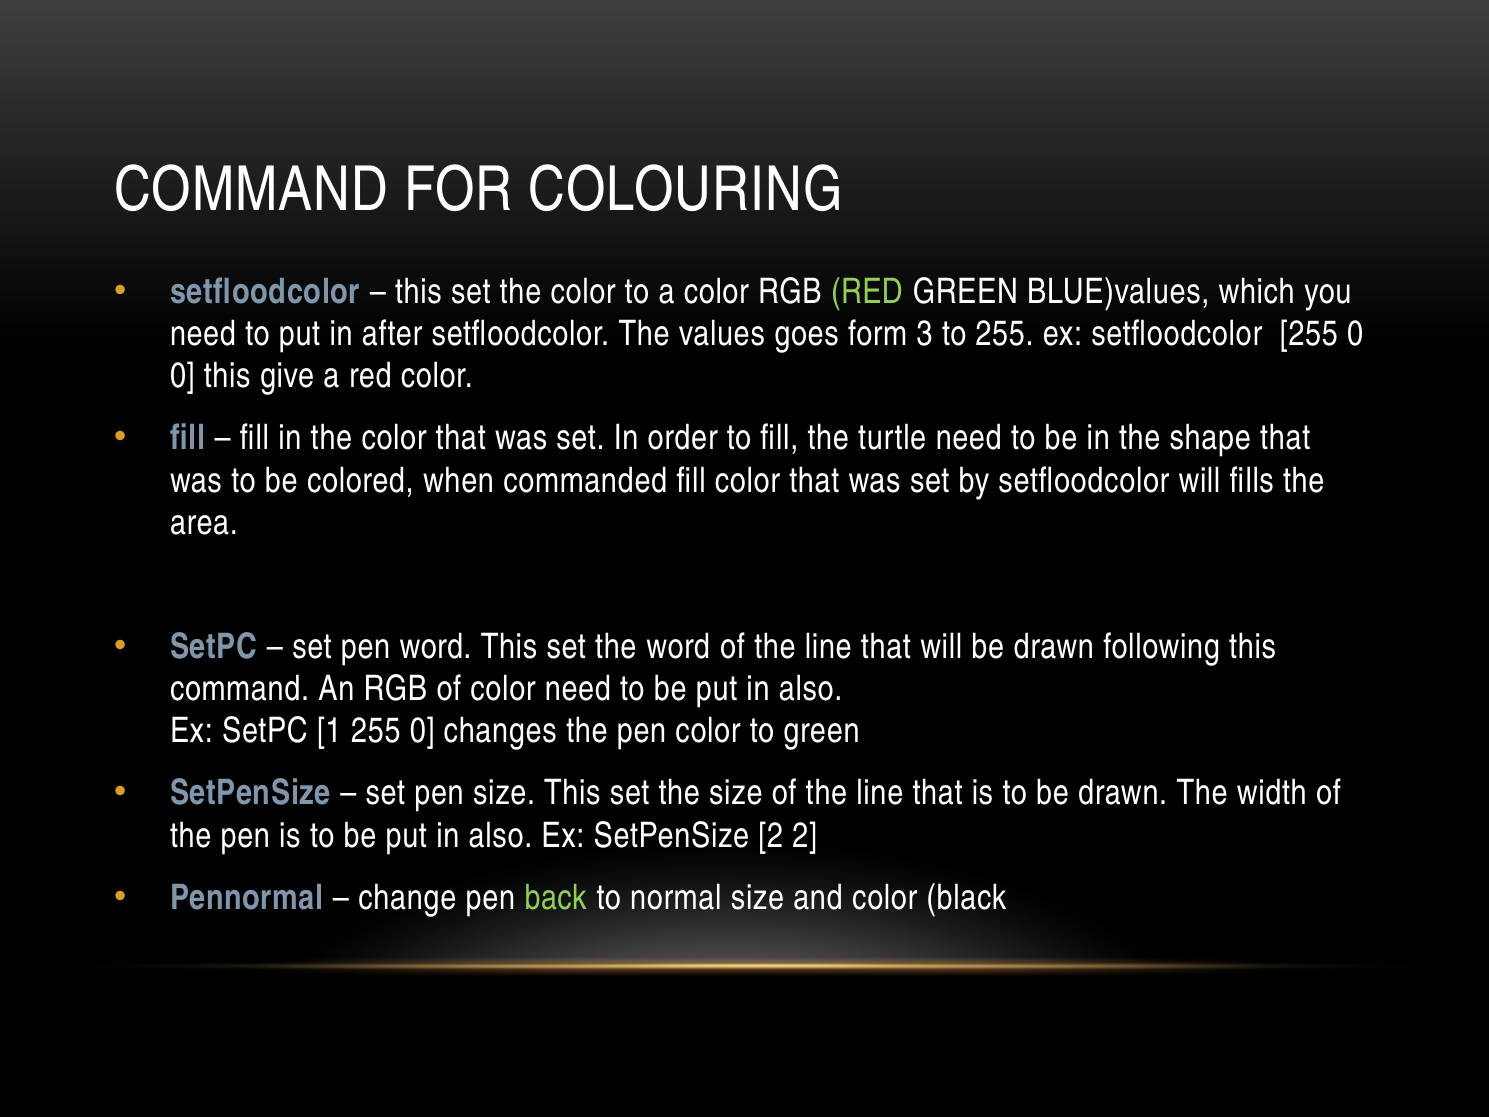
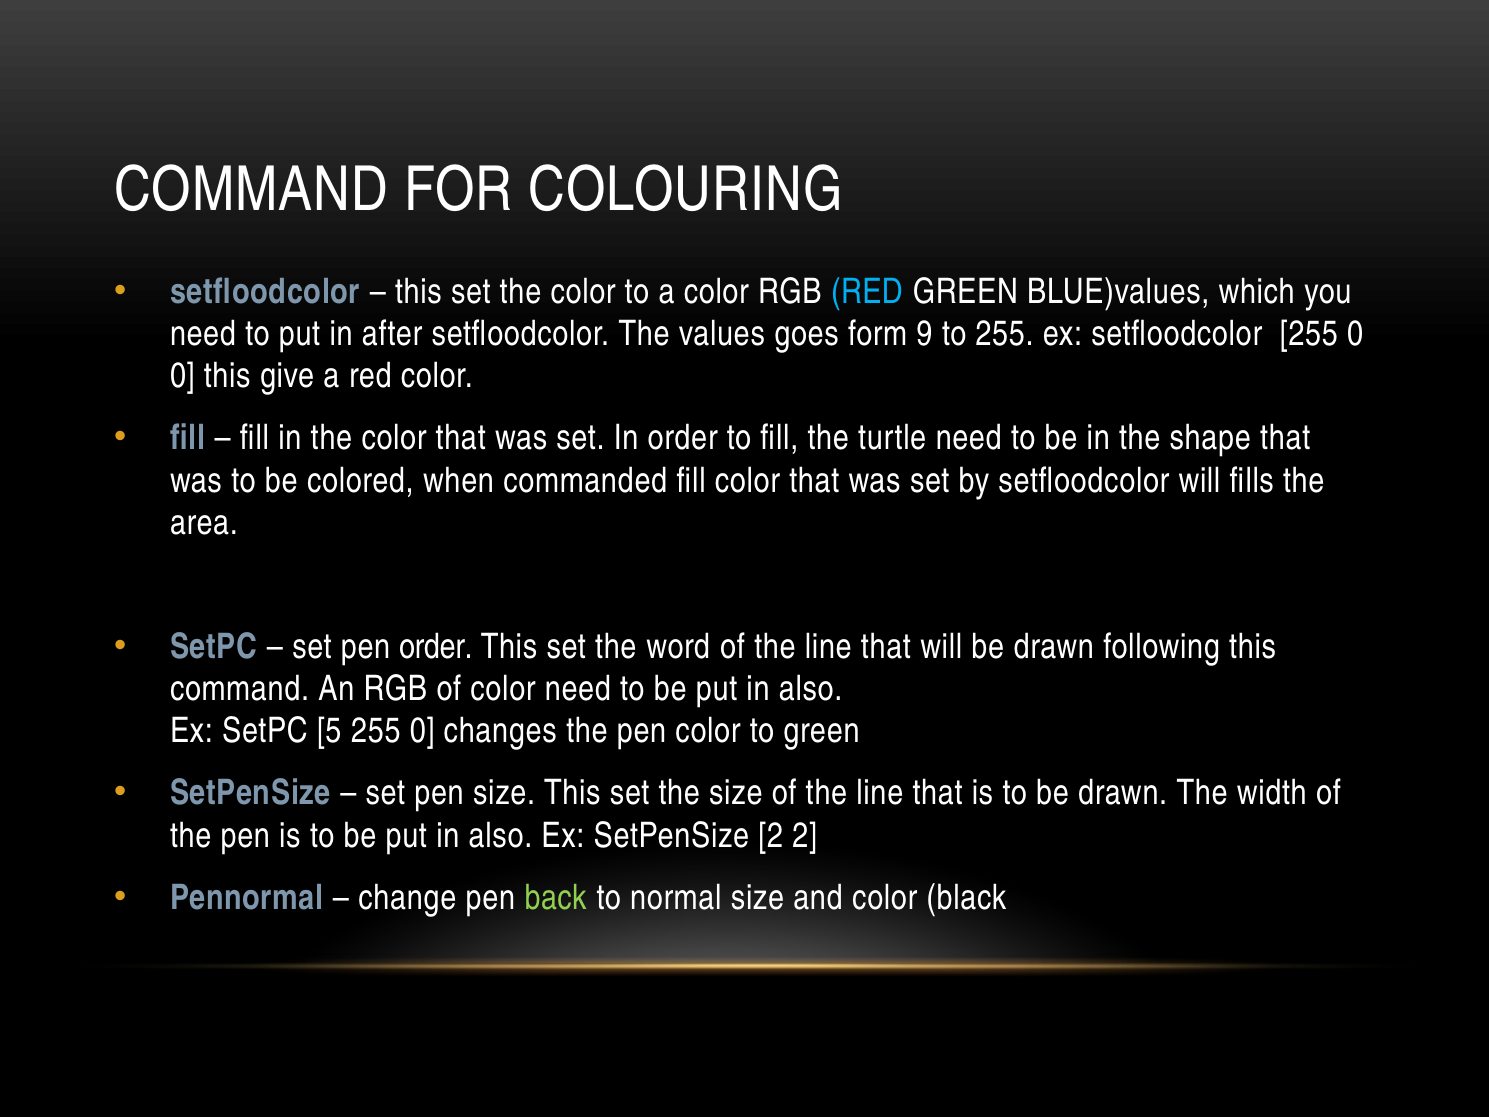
RED colour: light green -> light blue (867, 292)
3: 3 -> 9 (924, 334)
pen word: word -> order (436, 647)
1: 1 -> 5 (329, 731)
